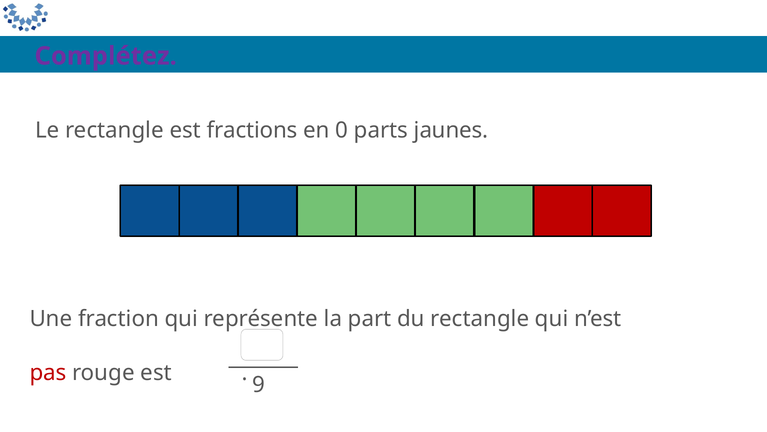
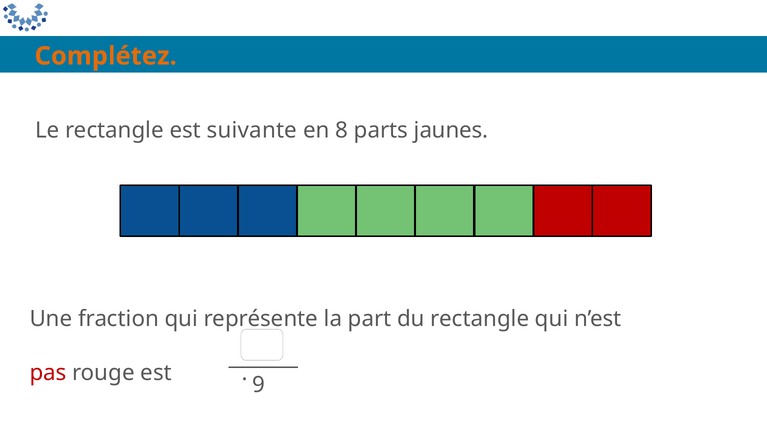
Complétez colour: purple -> orange (106, 56)
fractions: fractions -> suivante (252, 130)
0: 0 -> 8 (342, 130)
